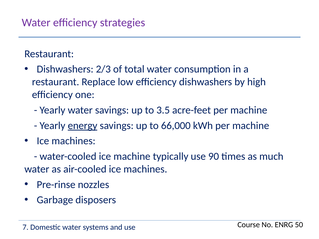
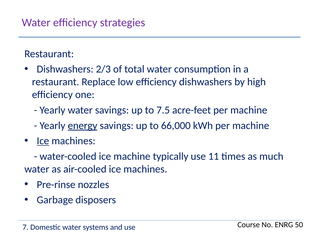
3.5: 3.5 -> 7.5 (163, 110)
Ice underline: none -> present (43, 141)
90: 90 -> 11 (214, 157)
